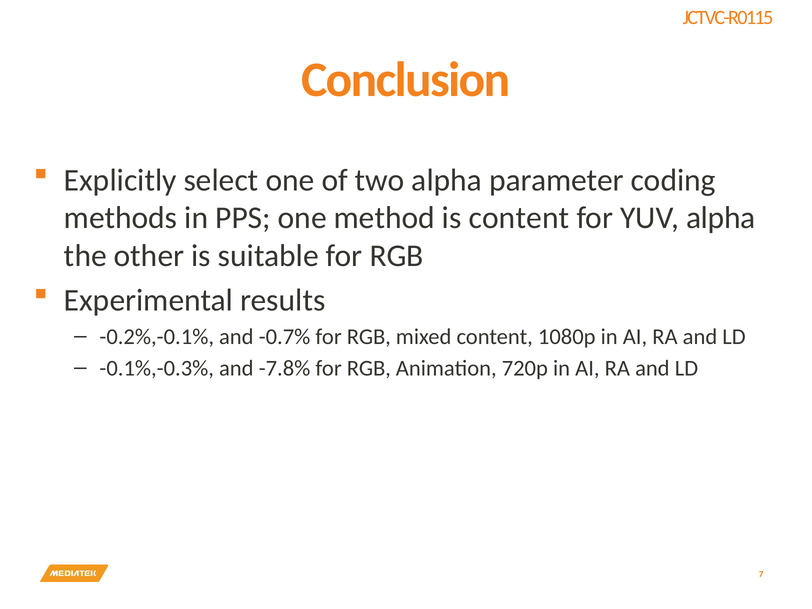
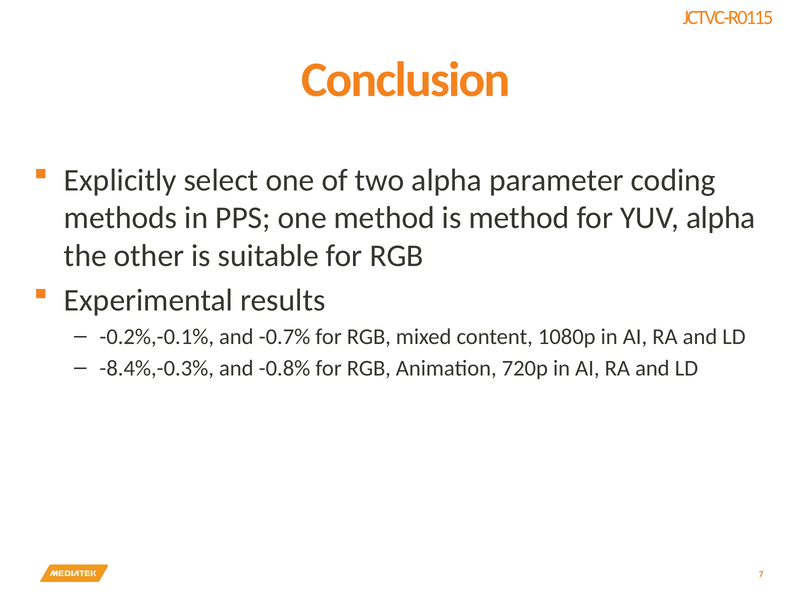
is content: content -> method (519, 218)
-0.1%,-0.3%: -0.1%,-0.3% -> -8.4%,-0.3% (157, 368)
-7.8%: -7.8% -> -0.8% (285, 368)
